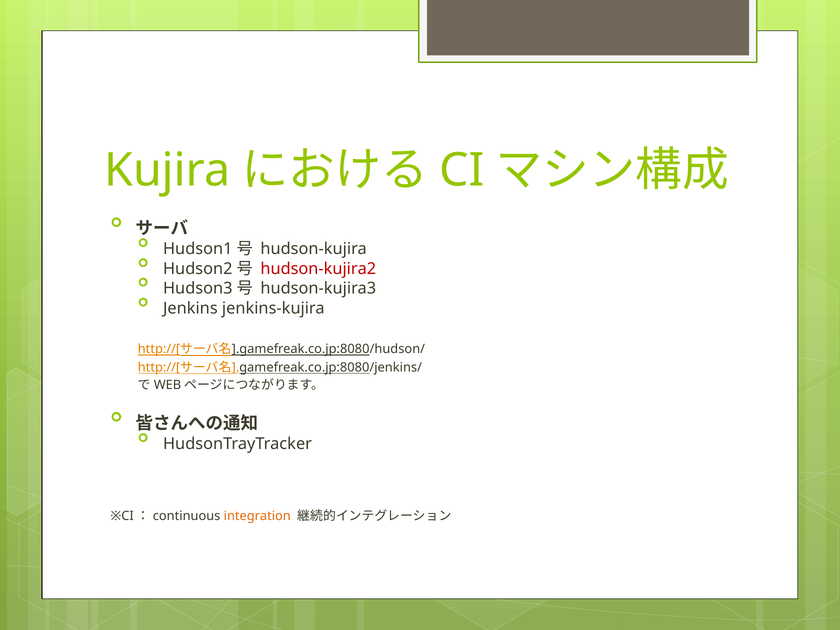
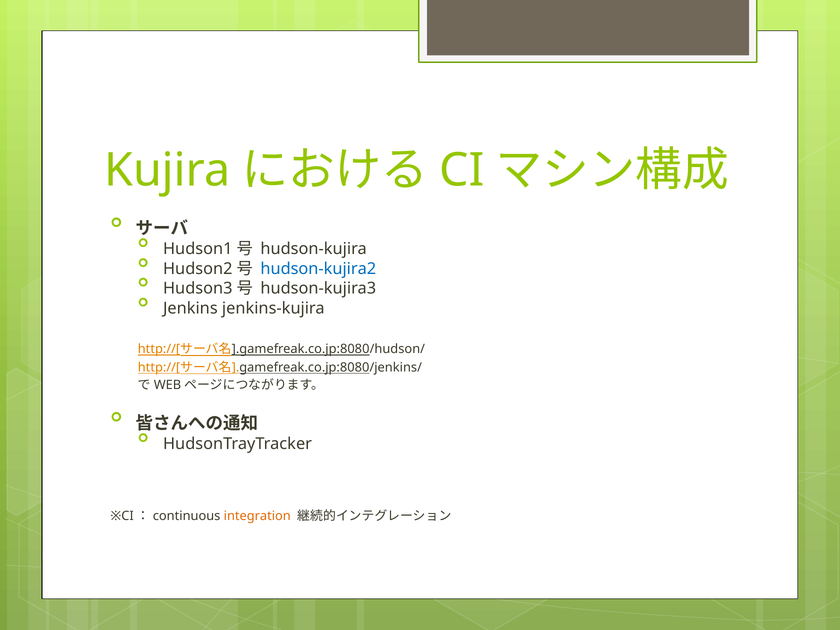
hudson-kujira2 colour: red -> blue (318, 269)
